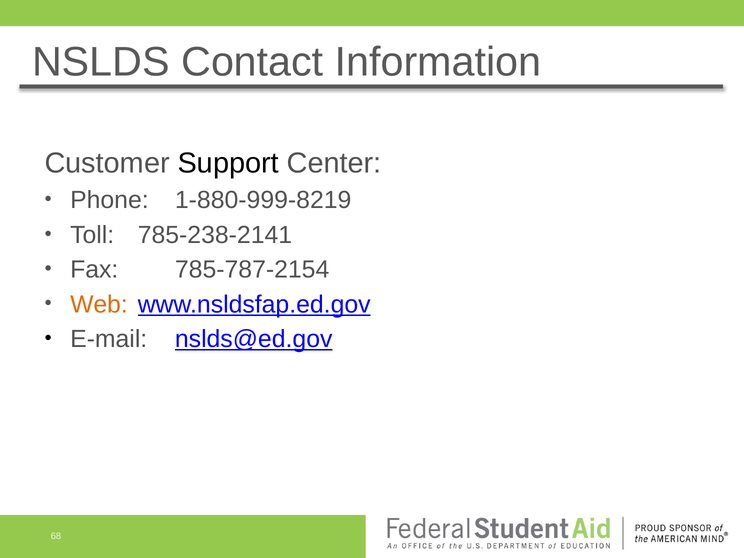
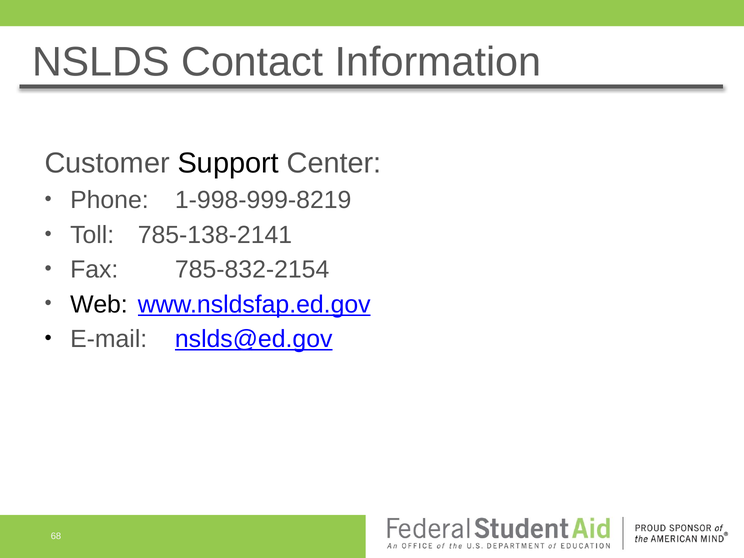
1-880-999-8219: 1-880-999-8219 -> 1-998-999-8219 (263, 200)
785-238-2141: 785-238-2141 -> 785-138-2141 (215, 235)
785-787-2154: 785-787-2154 -> 785-832-2154 (252, 270)
Web colour: orange -> black (99, 304)
